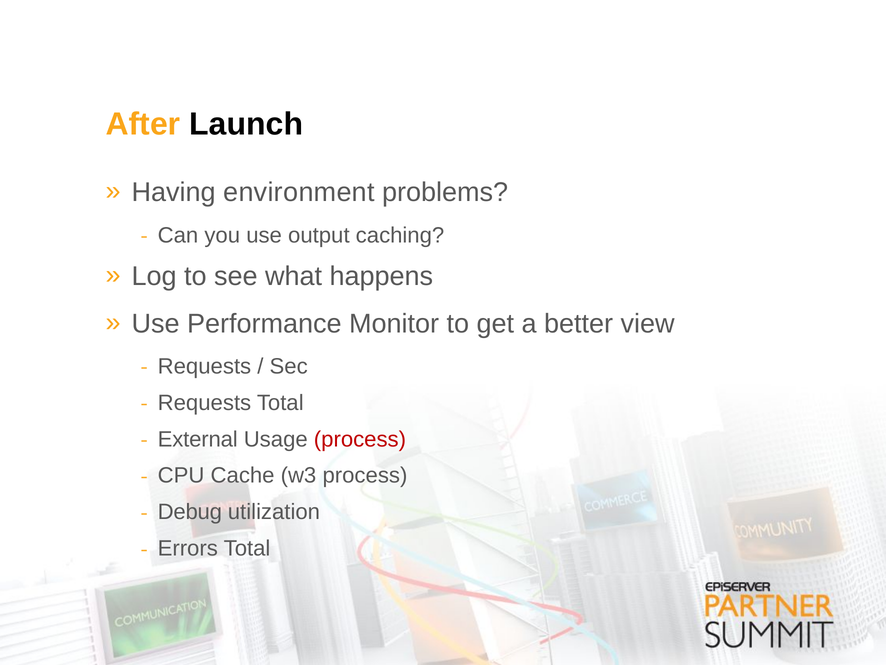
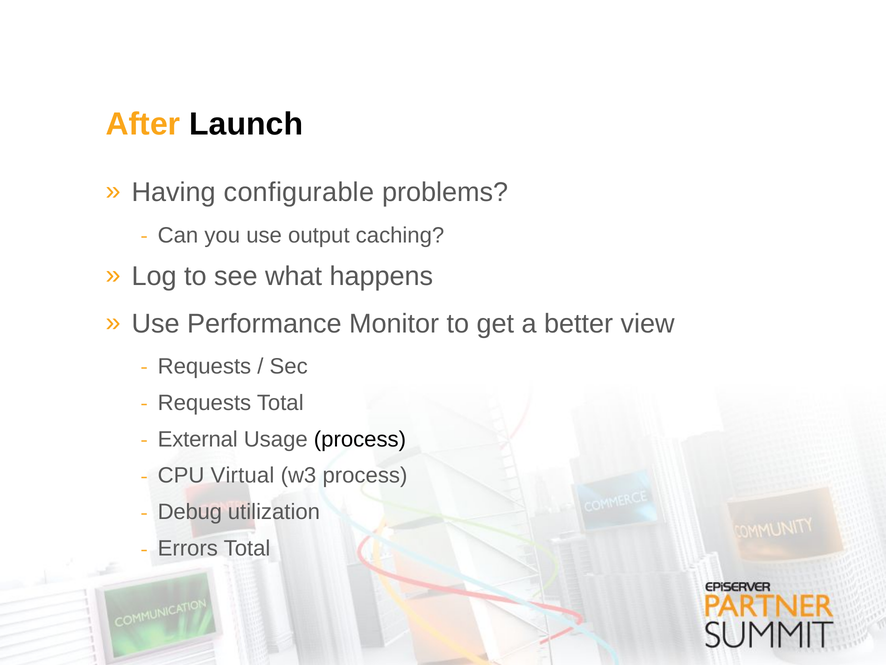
environment: environment -> configurable (299, 192)
process colour: red -> black (360, 439)
Cache: Cache -> Virtual (242, 475)
